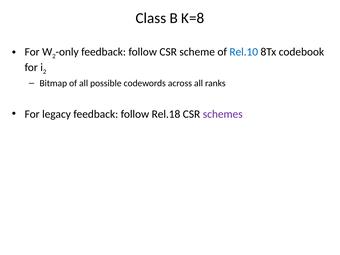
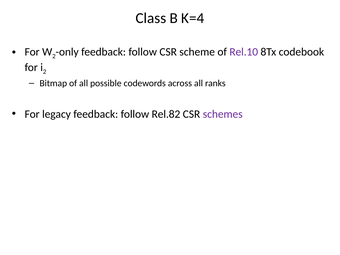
K=8: K=8 -> K=4 (193, 18)
Rel.10 colour: blue -> purple (244, 52)
Rel.18: Rel.18 -> Rel.82 (166, 114)
